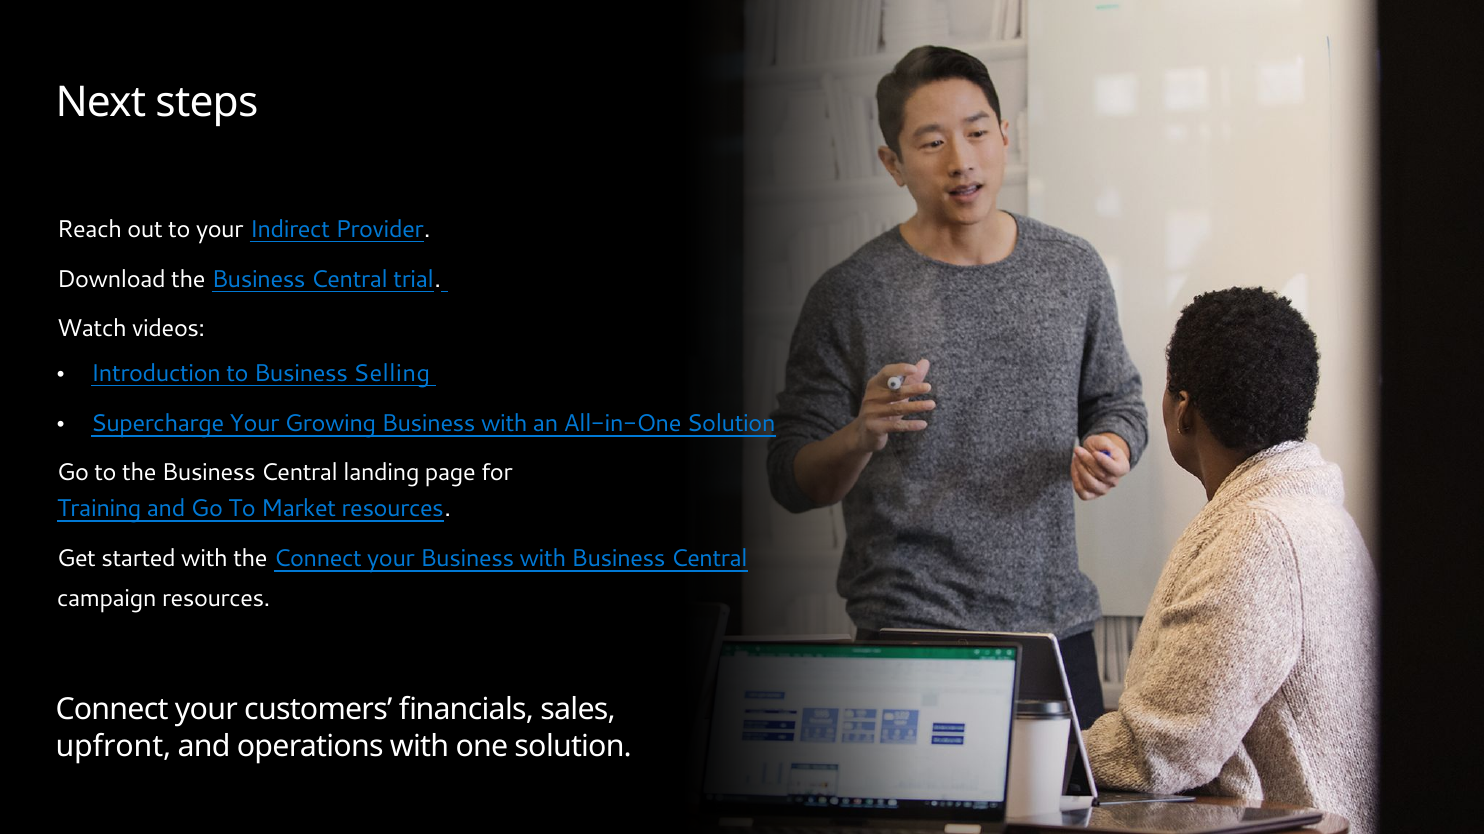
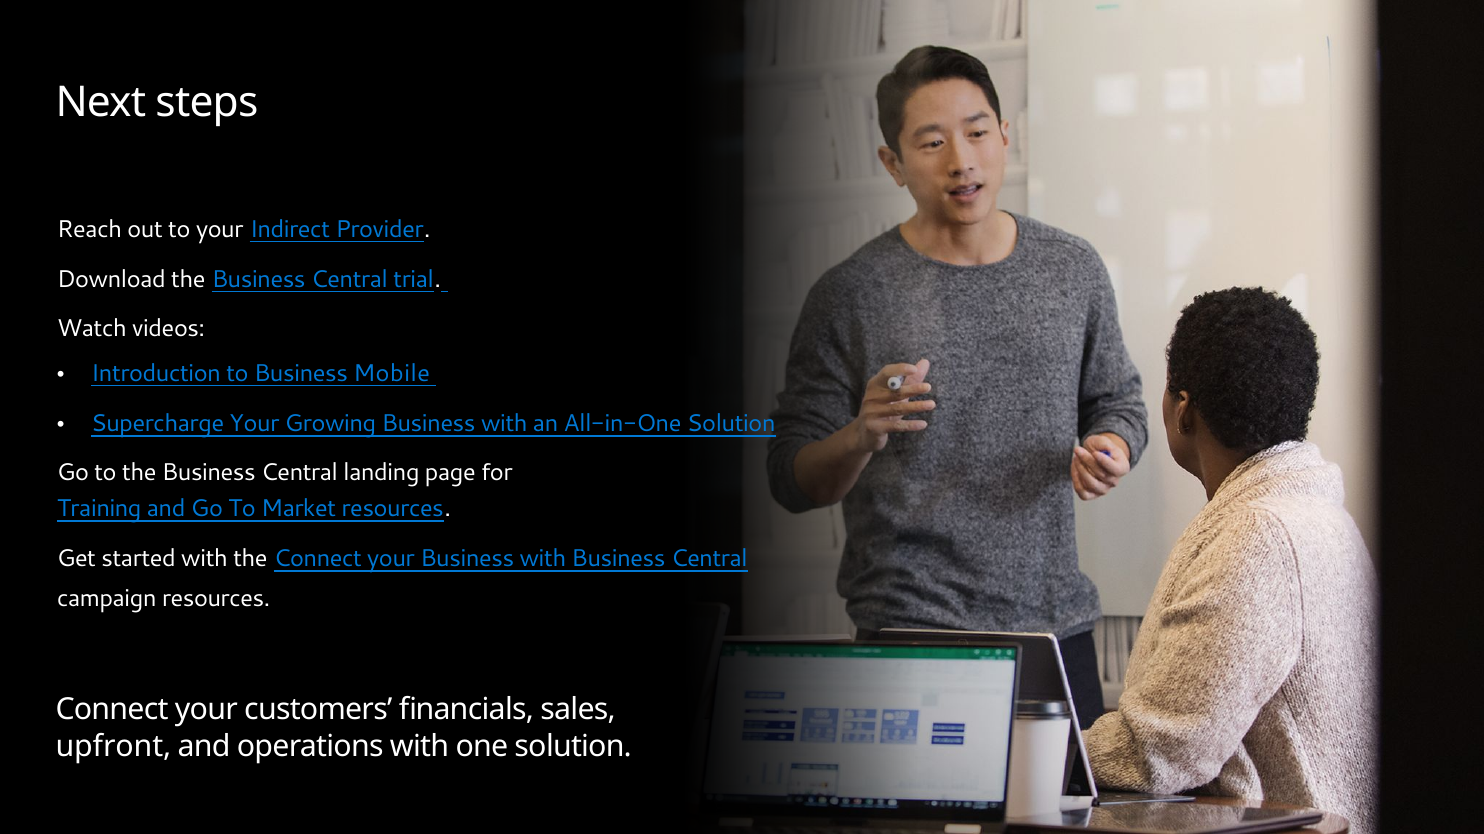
Selling: Selling -> Mobile (392, 374)
